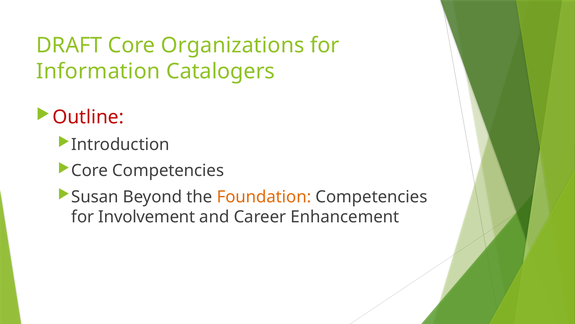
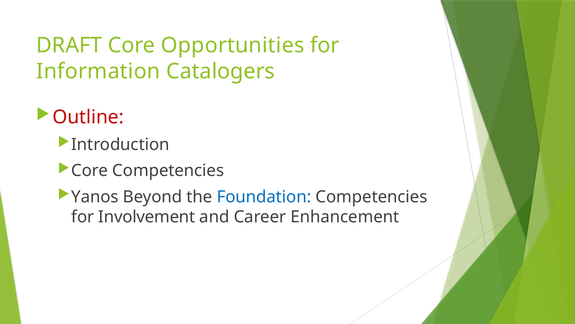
Organizations: Organizations -> Opportunities (233, 45)
Susan: Susan -> Yanos (95, 197)
Foundation colour: orange -> blue (264, 197)
